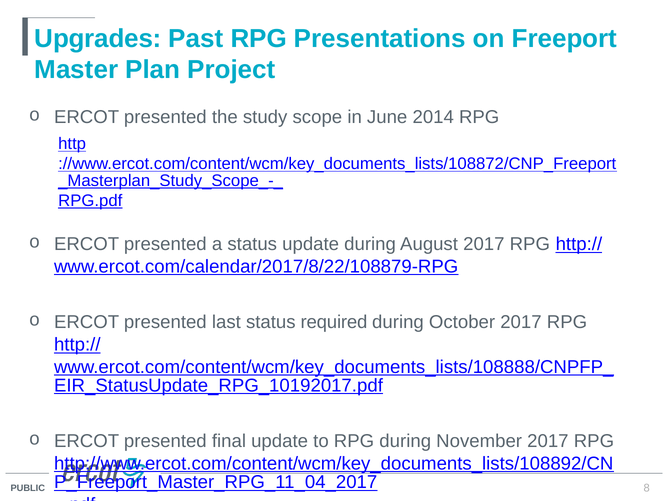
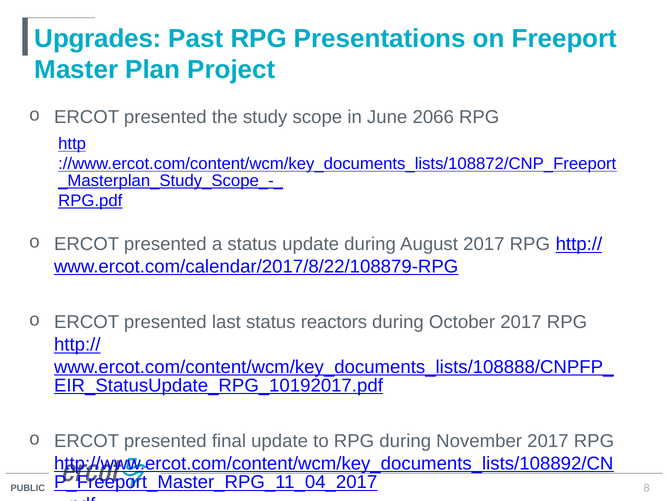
2014: 2014 -> 2066 (433, 117)
required: required -> reactors (334, 323)
